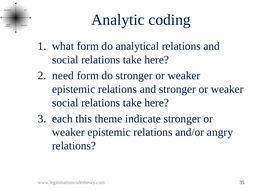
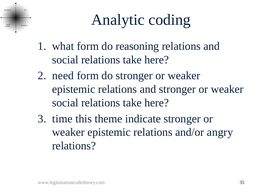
analytical: analytical -> reasoning (137, 46)
each: each -> time (62, 118)
